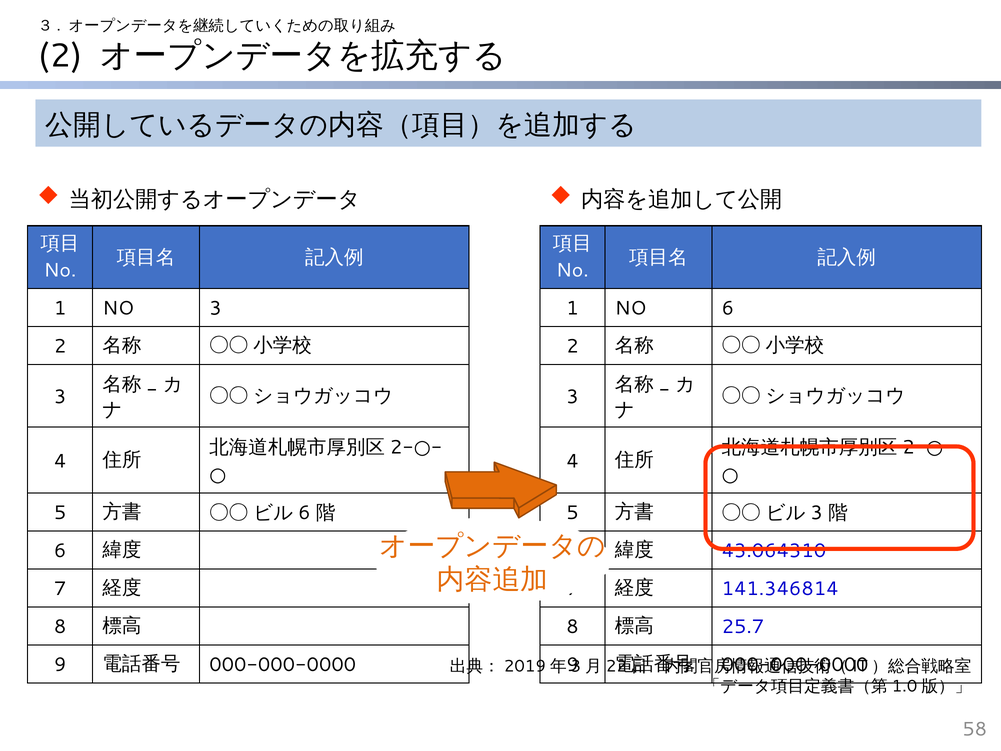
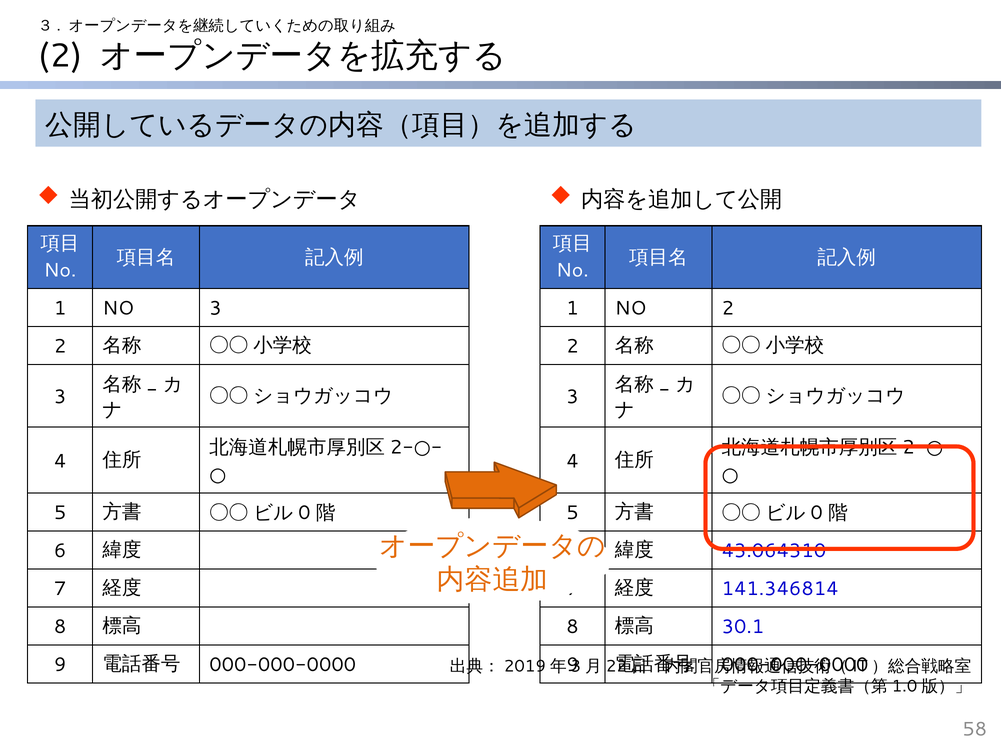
NO 6: 6 -> 2 (728, 308)
6: 6 -> 0 (304, 513)
3: 3 -> 0 (817, 513)
25.7: 25.7 -> 30.1 (743, 627)
